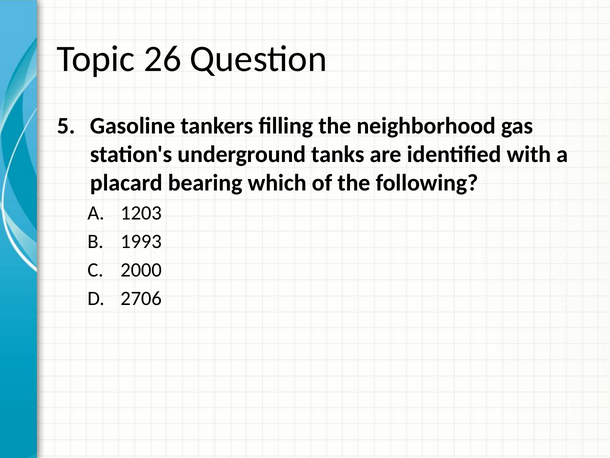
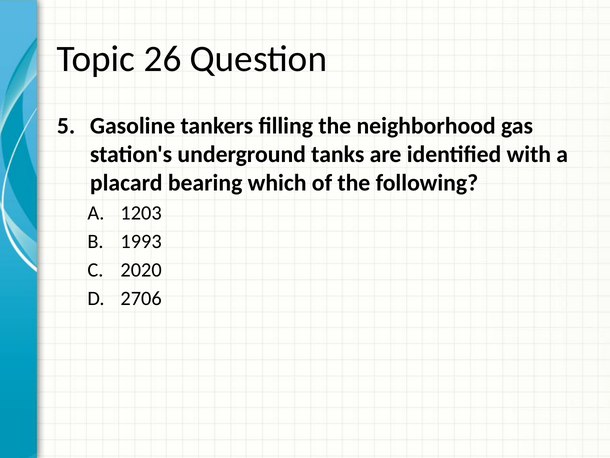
2000: 2000 -> 2020 (141, 270)
